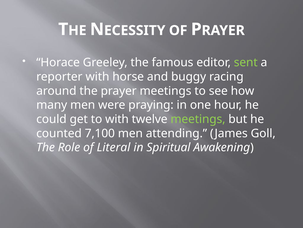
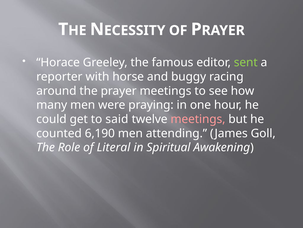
to with: with -> said (117, 119)
meetings colour: light green -> pink (198, 119)
7,100: 7,100 -> 6,190 (100, 133)
